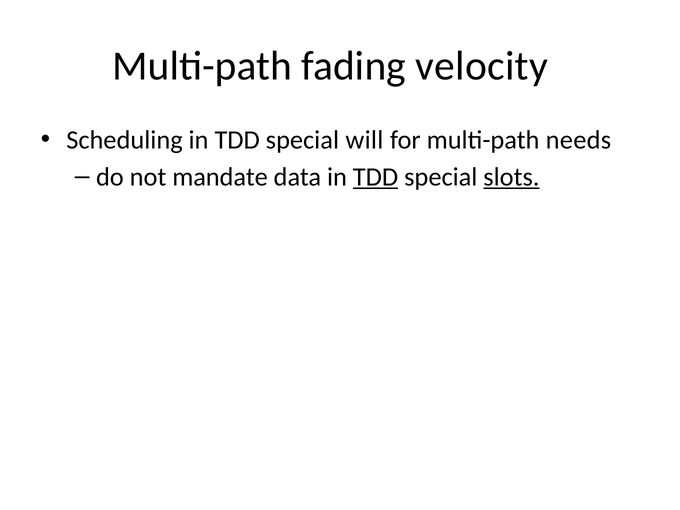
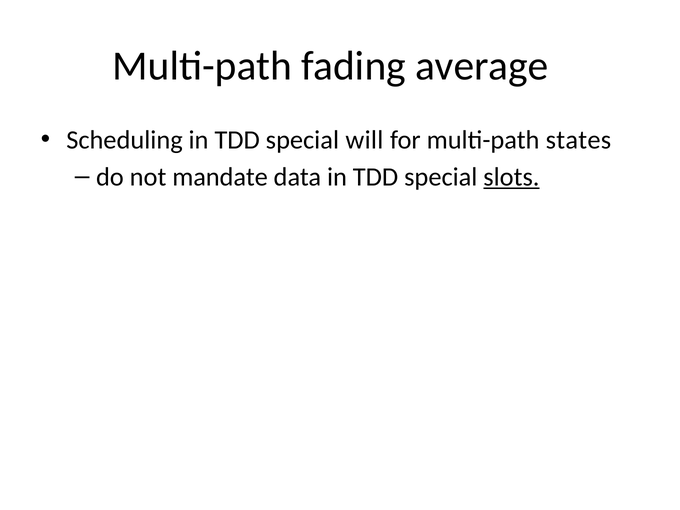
velocity: velocity -> average (482, 66)
needs: needs -> states (578, 140)
TDD underline: present -> none (376, 177)
